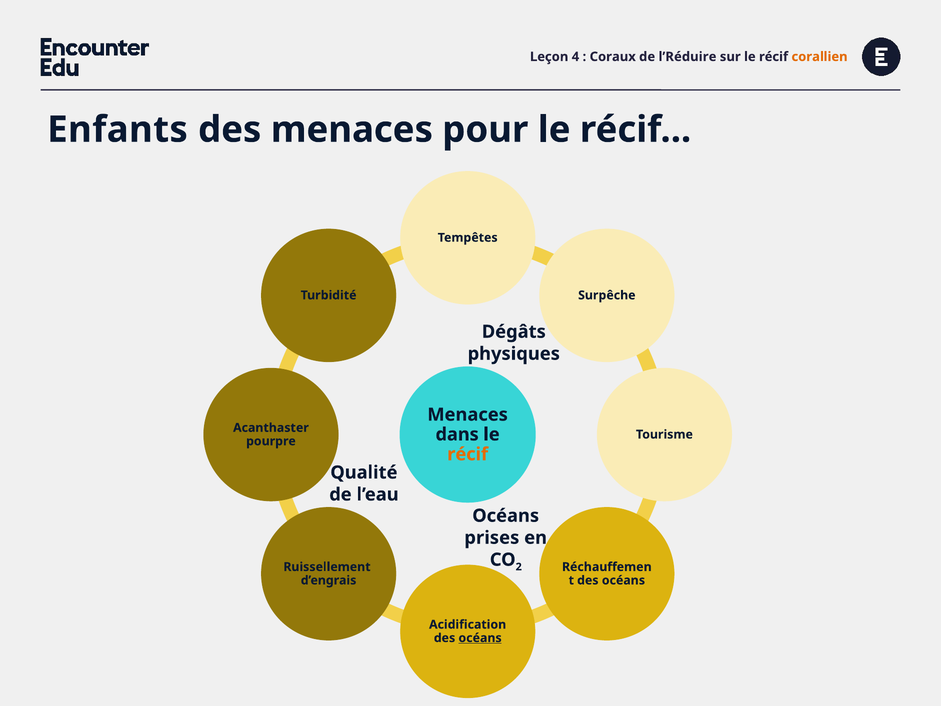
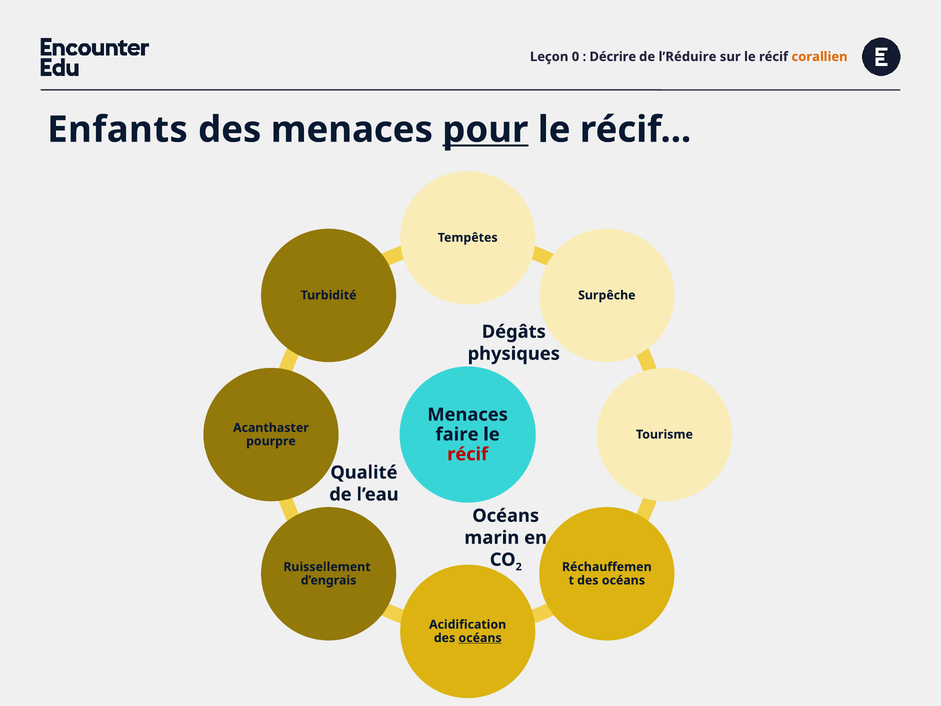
4: 4 -> 0 (575, 57)
Coraux: Coraux -> Décrire (613, 57)
pour underline: none -> present (485, 130)
dans: dans -> faire (457, 434)
récif colour: orange -> red (468, 454)
prises: prises -> marin (492, 538)
